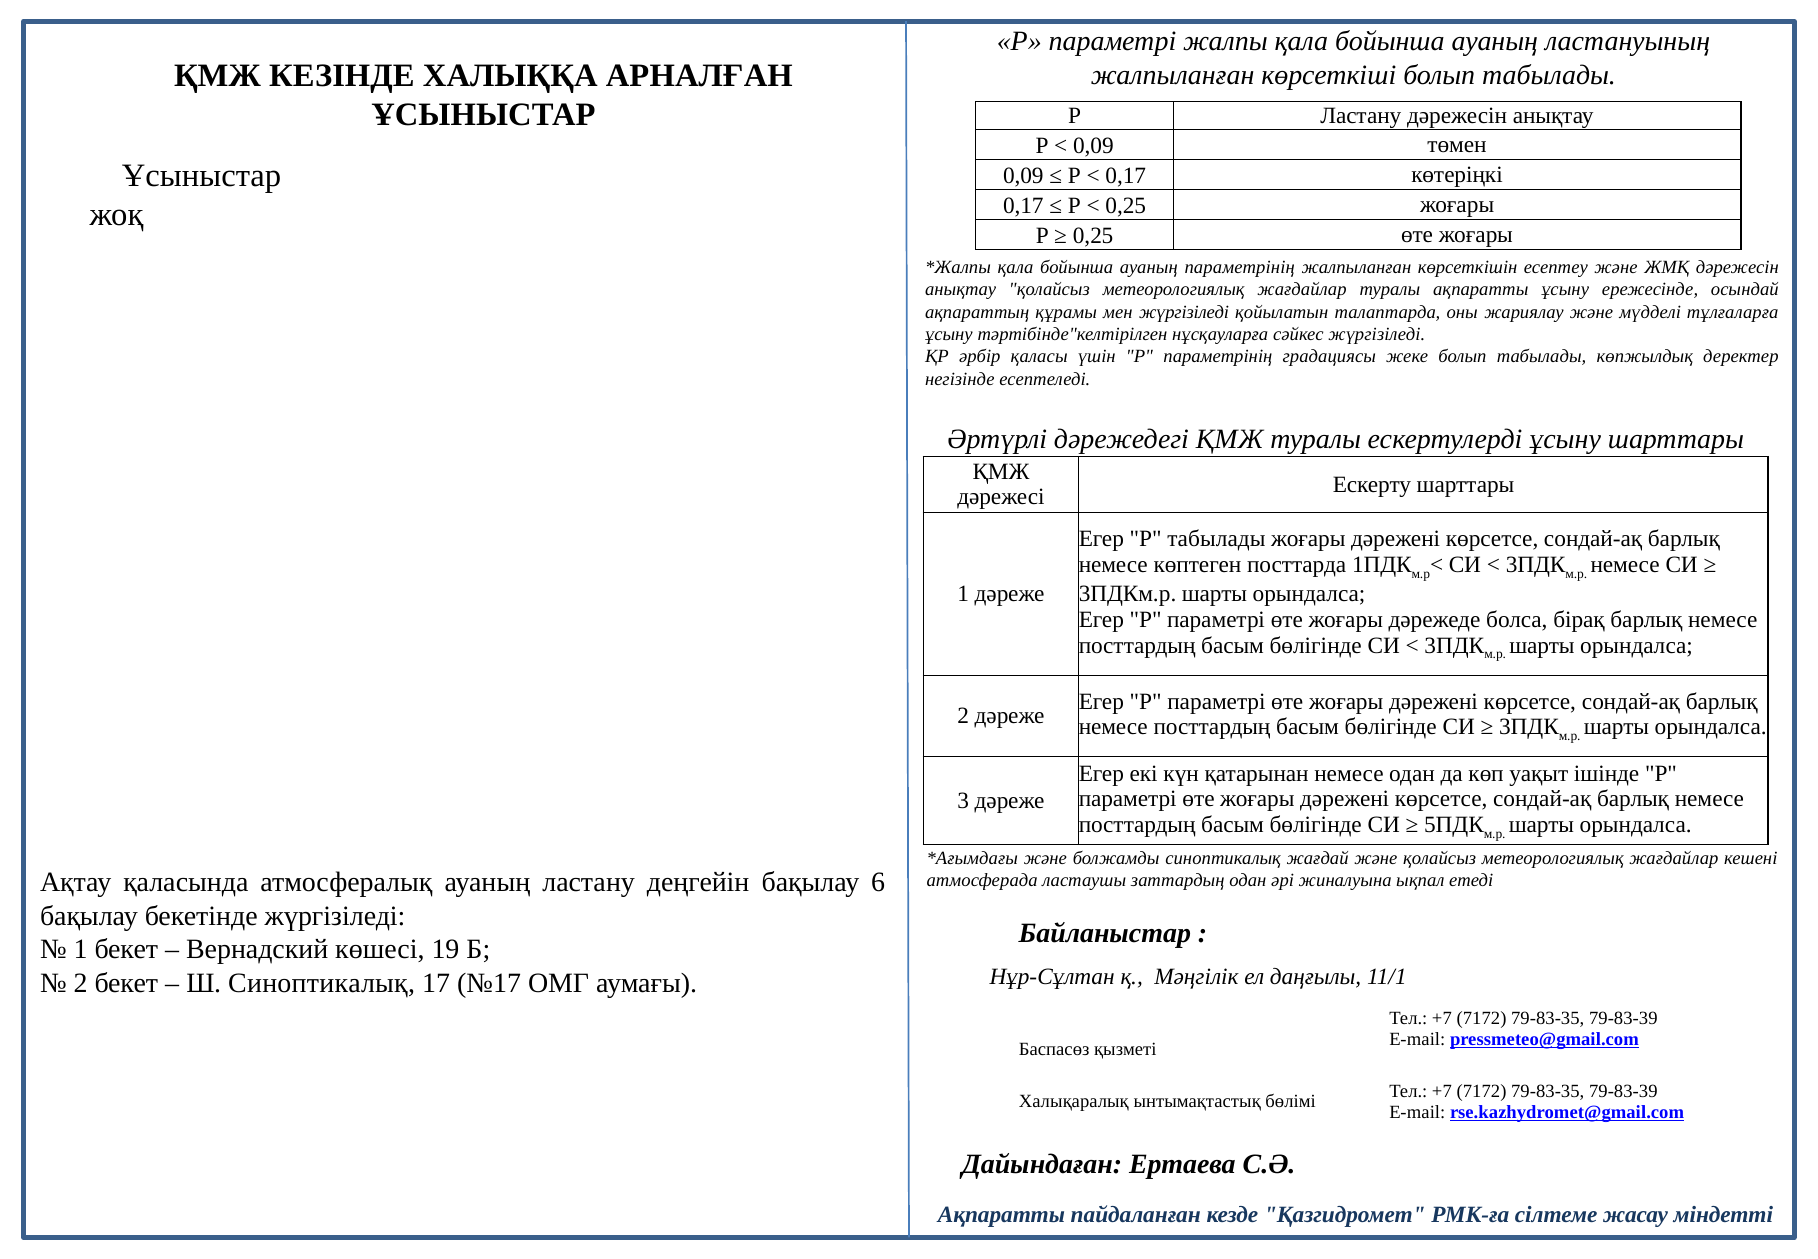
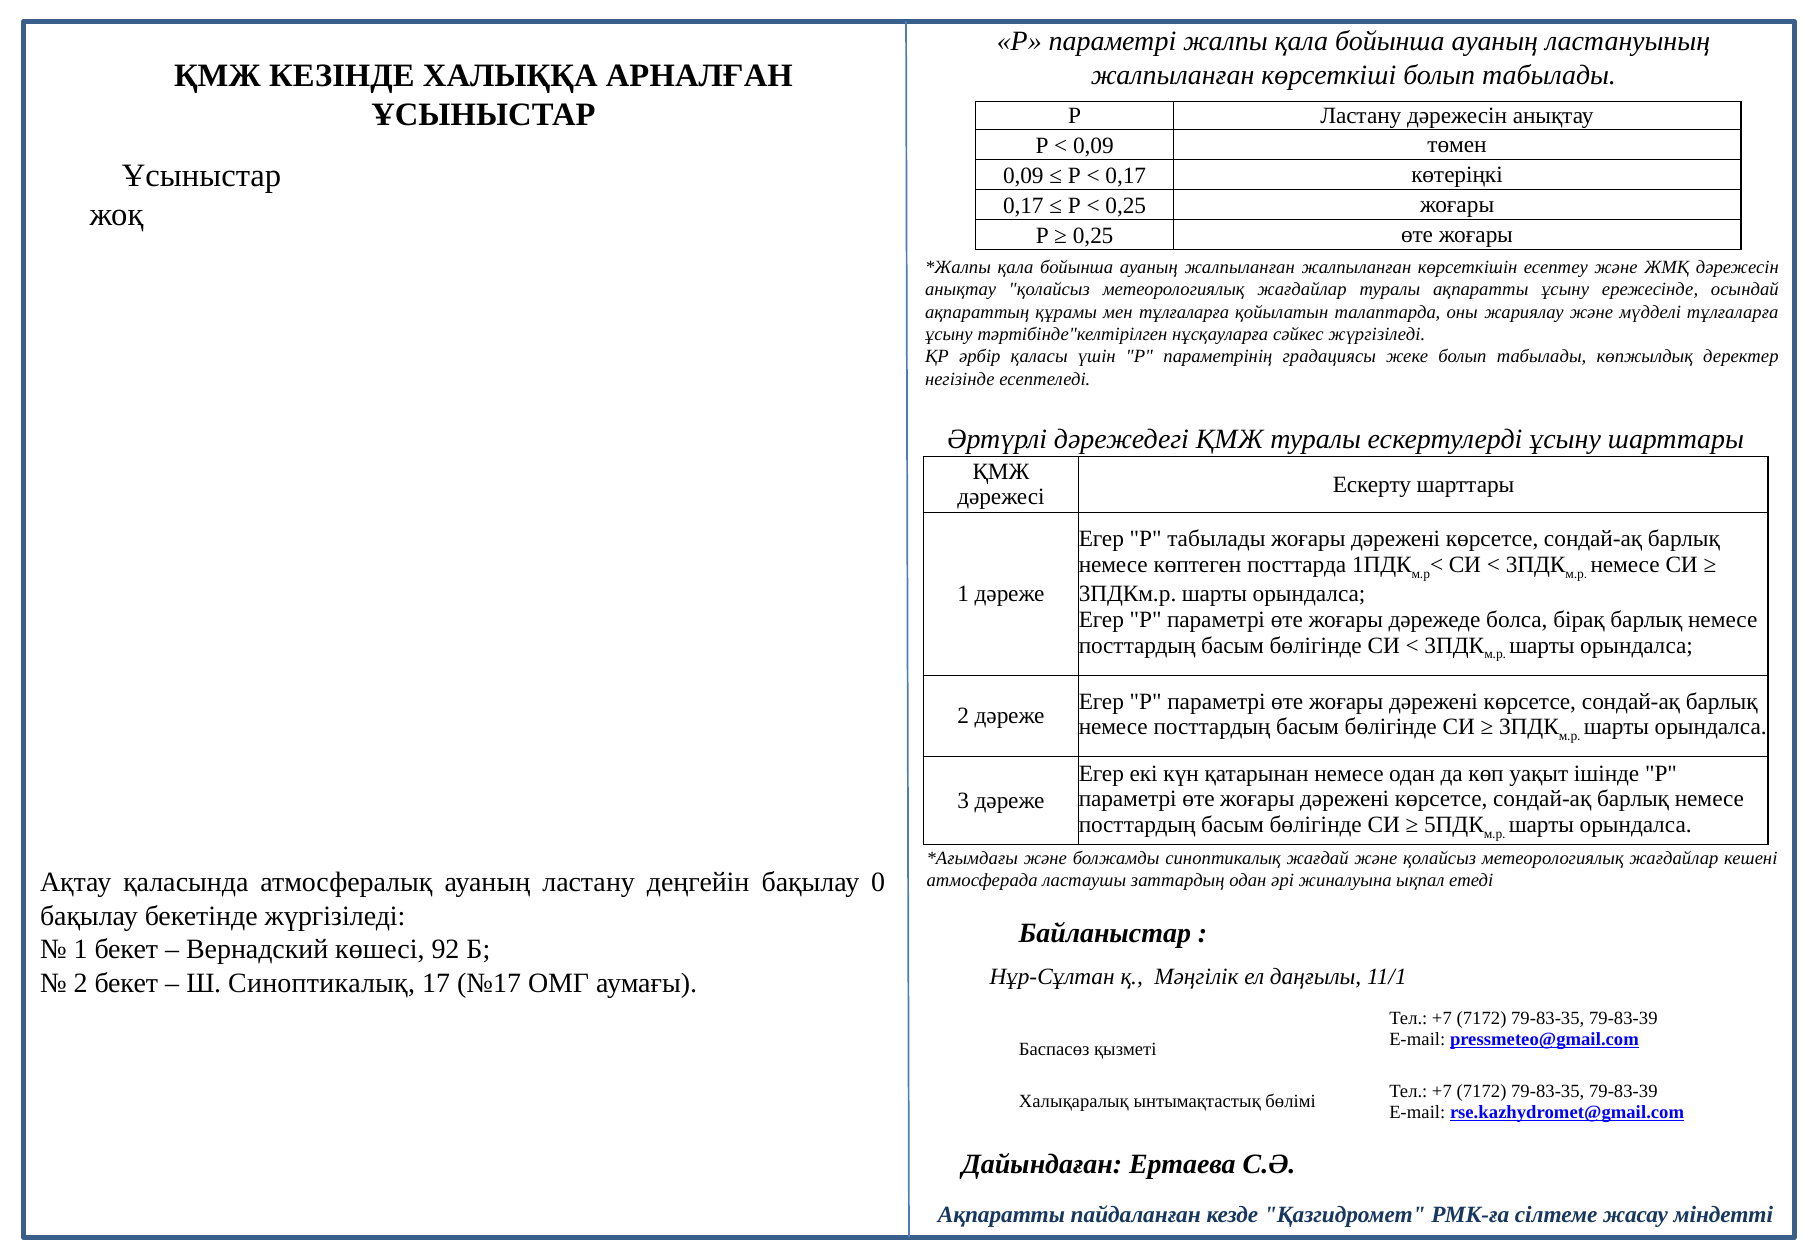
ауаның параметрінің: параметрінің -> жалпыланған (1240, 267)
мен жүргізіледі: жүргізіледі -> тұлғаларға (1184, 312)
6: 6 -> 0 (878, 882)
19: 19 -> 92 (445, 949)
